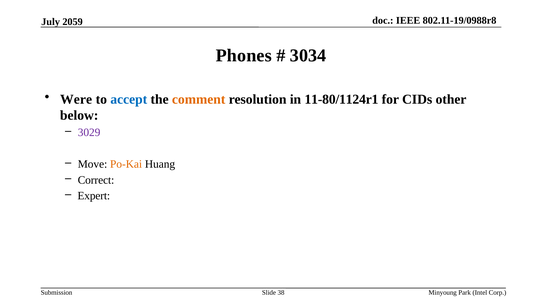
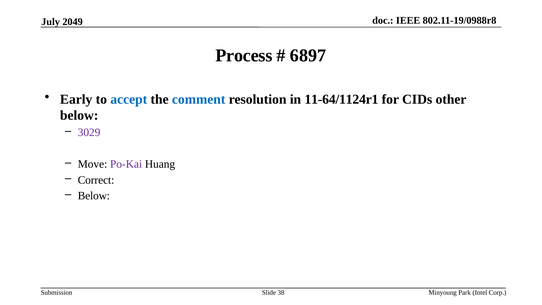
2059: 2059 -> 2049 (73, 22)
Phones: Phones -> Process (244, 55)
3034: 3034 -> 6897 (308, 55)
Were: Were -> Early (76, 99)
comment colour: orange -> blue (199, 99)
11-80/1124r1: 11-80/1124r1 -> 11-64/1124r1 (341, 99)
Po-Kai colour: orange -> purple (126, 164)
Expert: Expert -> Below (94, 196)
